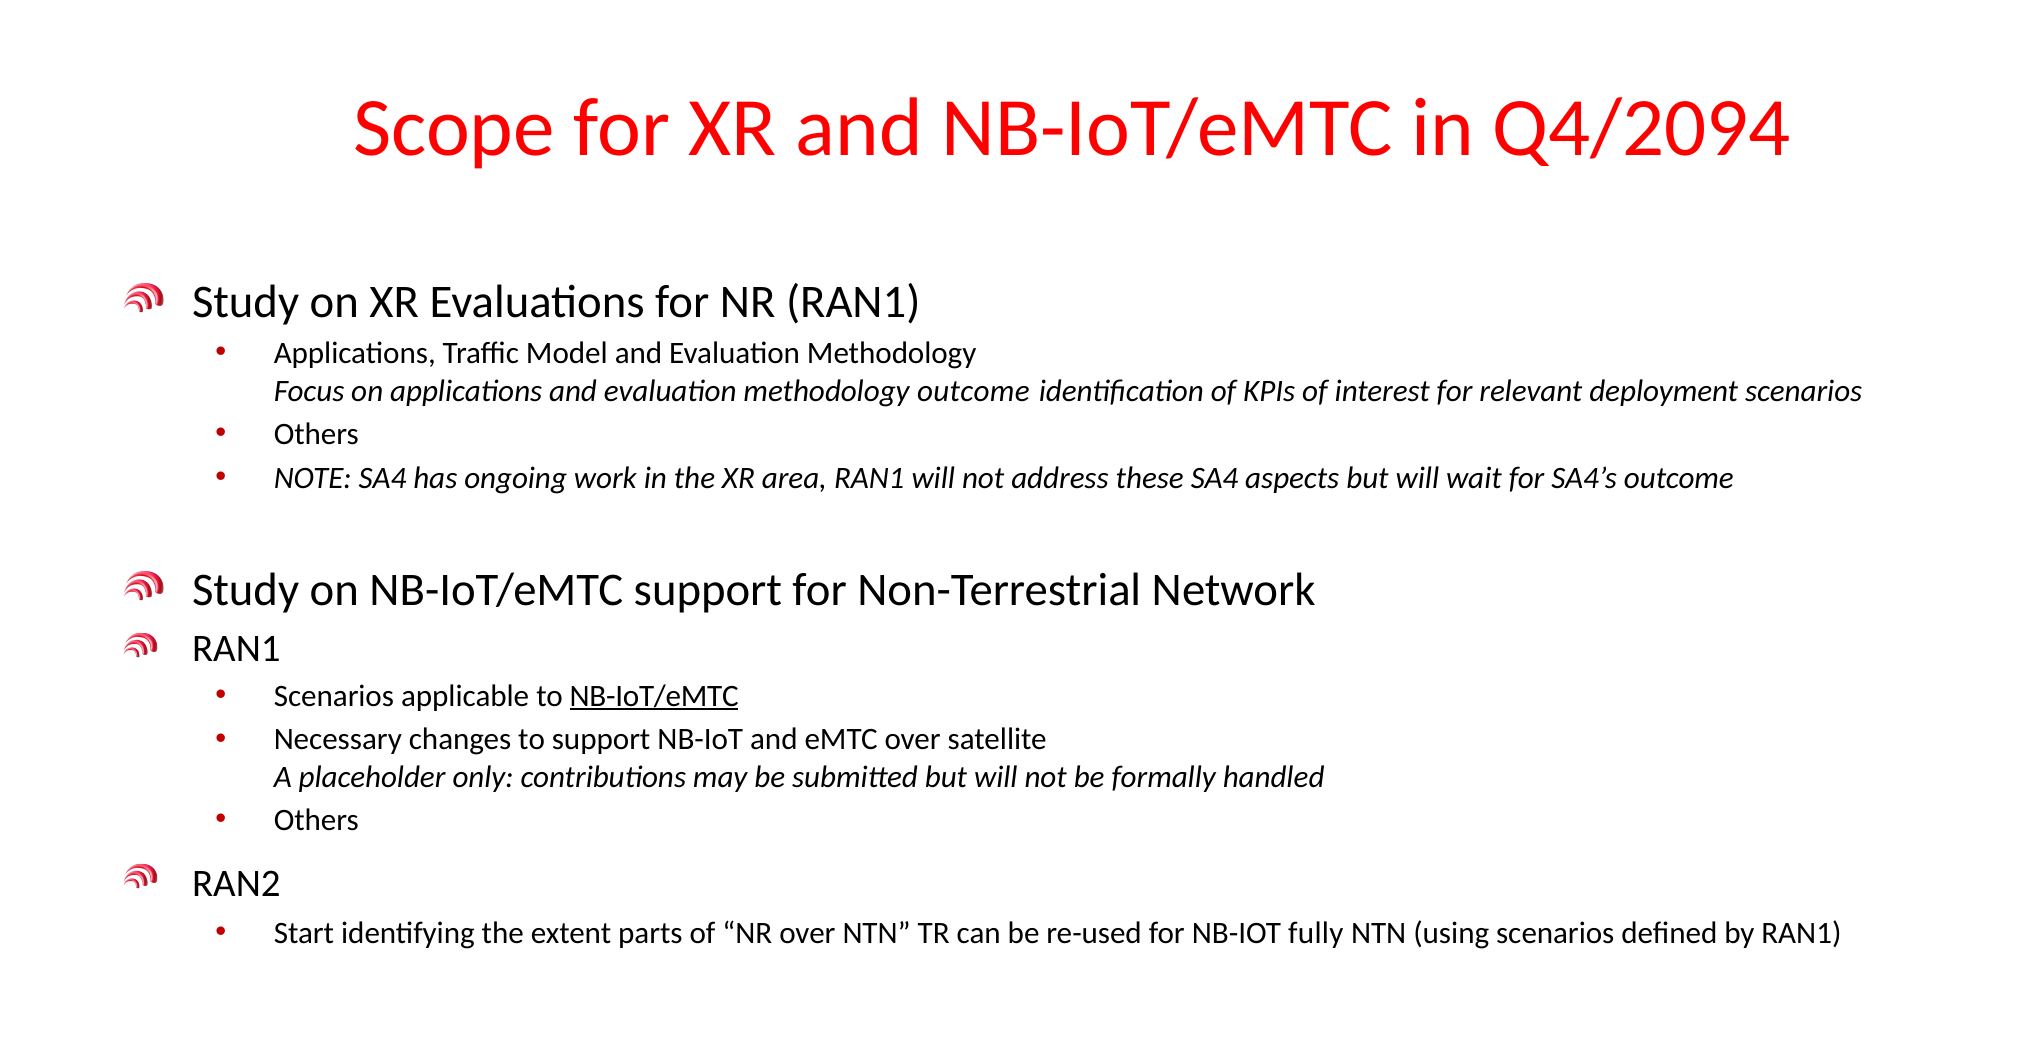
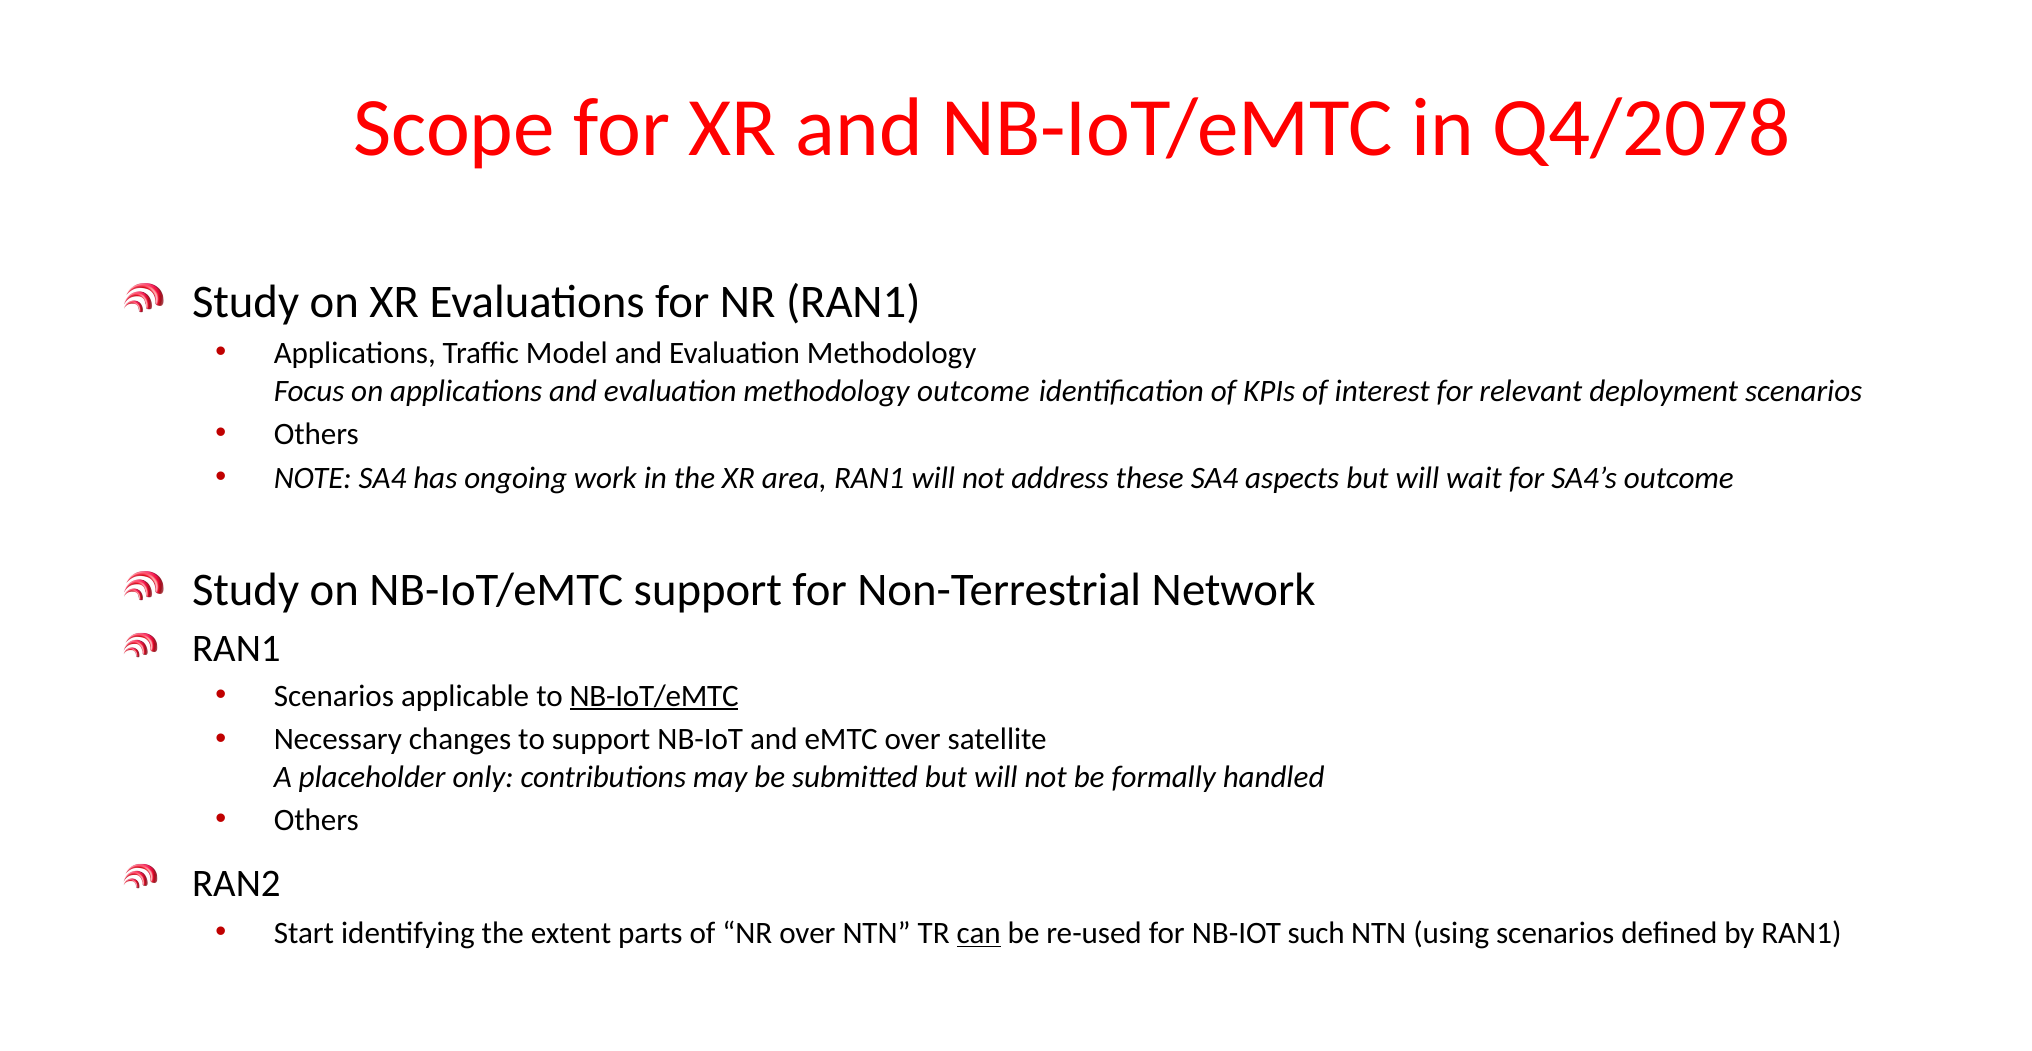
Q4/2094: Q4/2094 -> Q4/2078 (1642, 128)
can underline: none -> present (979, 933)
fully: fully -> such (1316, 933)
